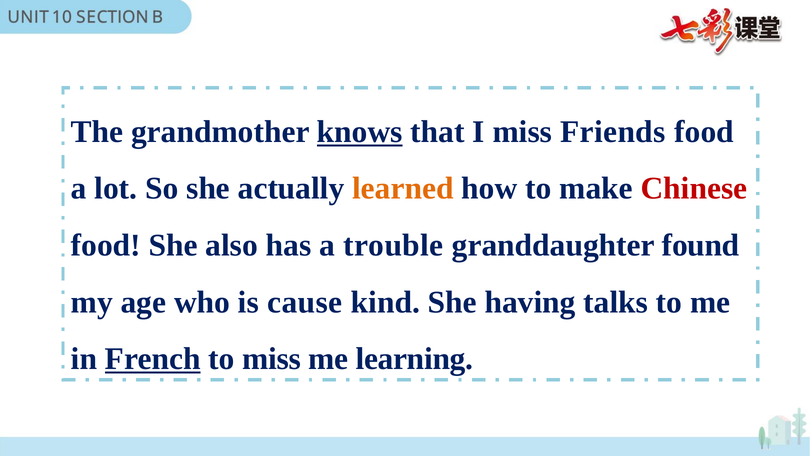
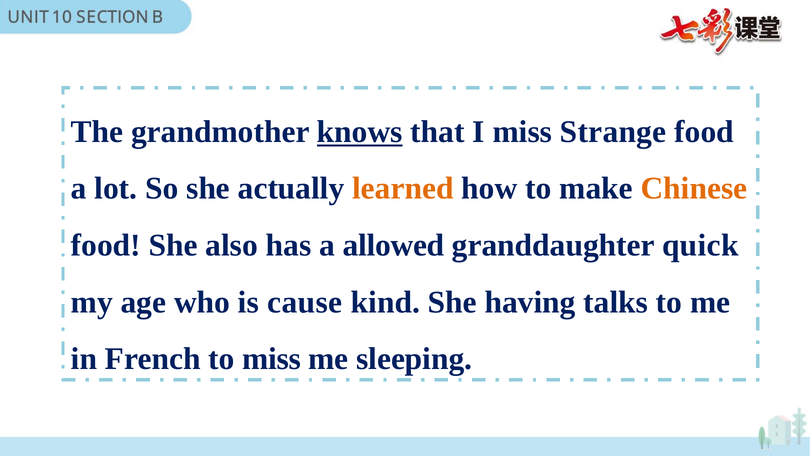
Friends: Friends -> Strange (613, 132)
Chinese colour: red -> orange (694, 189)
trouble: trouble -> allowed (394, 245)
found: found -> quick (700, 245)
French underline: present -> none (153, 359)
learning: learning -> sleeping (414, 359)
